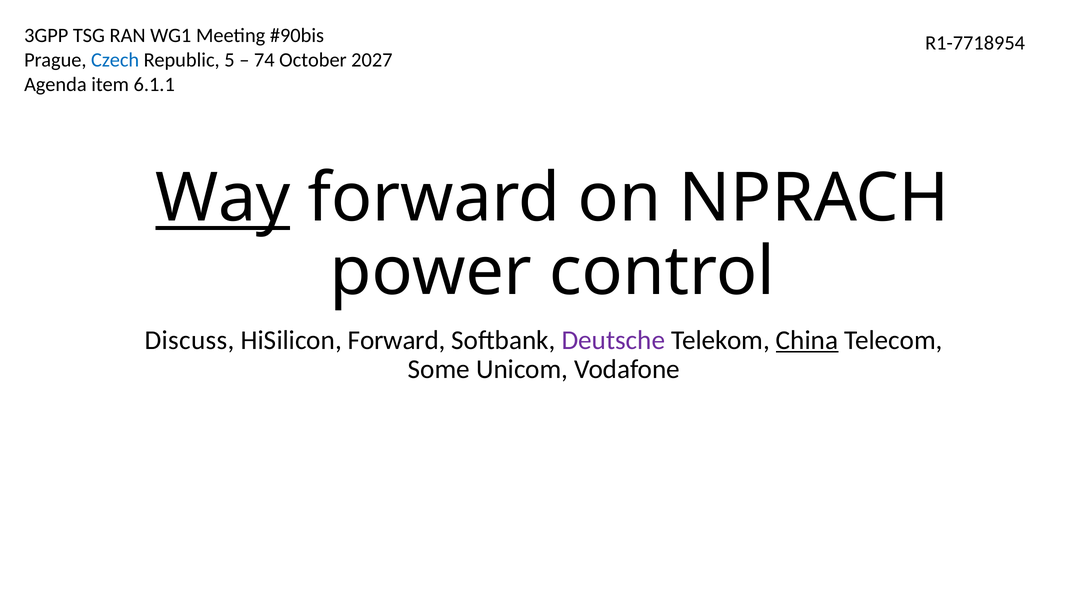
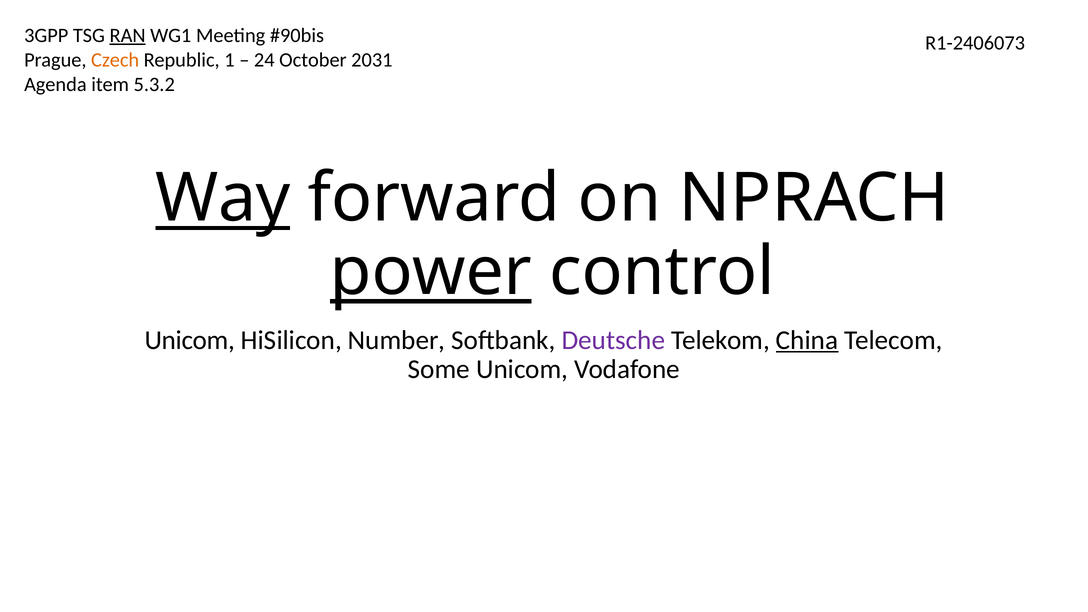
RAN underline: none -> present (128, 35)
R1-7718954: R1-7718954 -> R1-2406073 (975, 43)
Czech colour: blue -> orange (115, 60)
5: 5 -> 1 (230, 60)
74: 74 -> 24 (264, 60)
2027: 2027 -> 2031 (372, 60)
6.1.1: 6.1.1 -> 5.3.2 (154, 84)
power underline: none -> present (431, 272)
Discuss: Discuss -> Unicom (190, 340)
HiSilicon Forward: Forward -> Number (397, 340)
